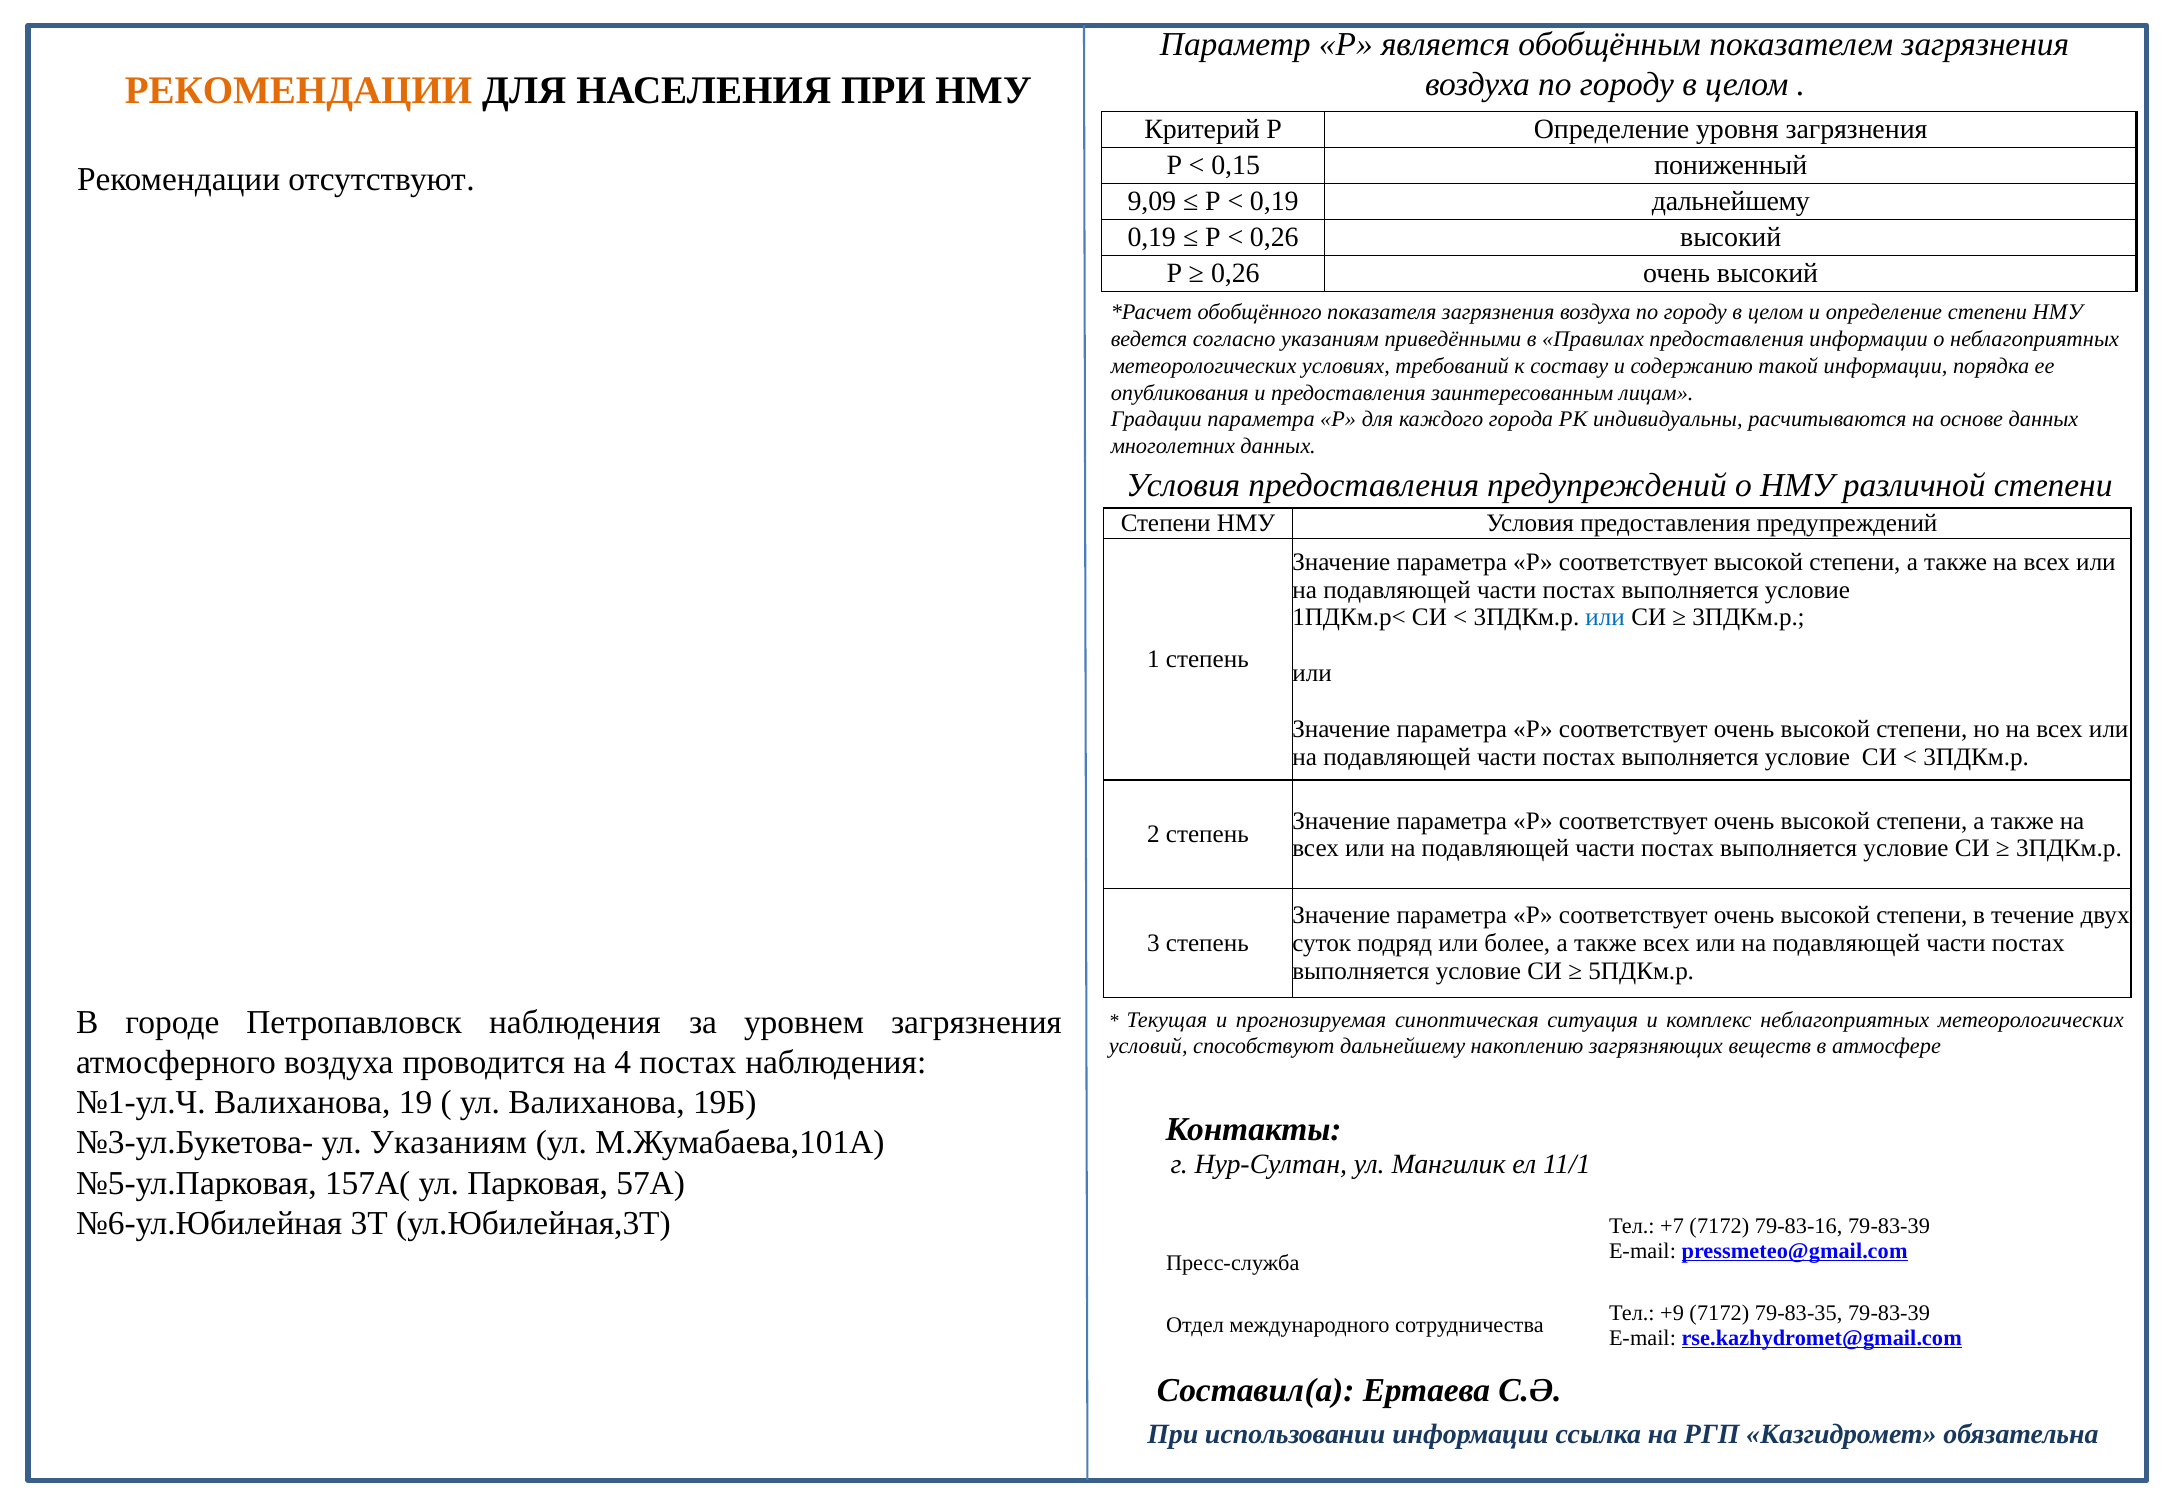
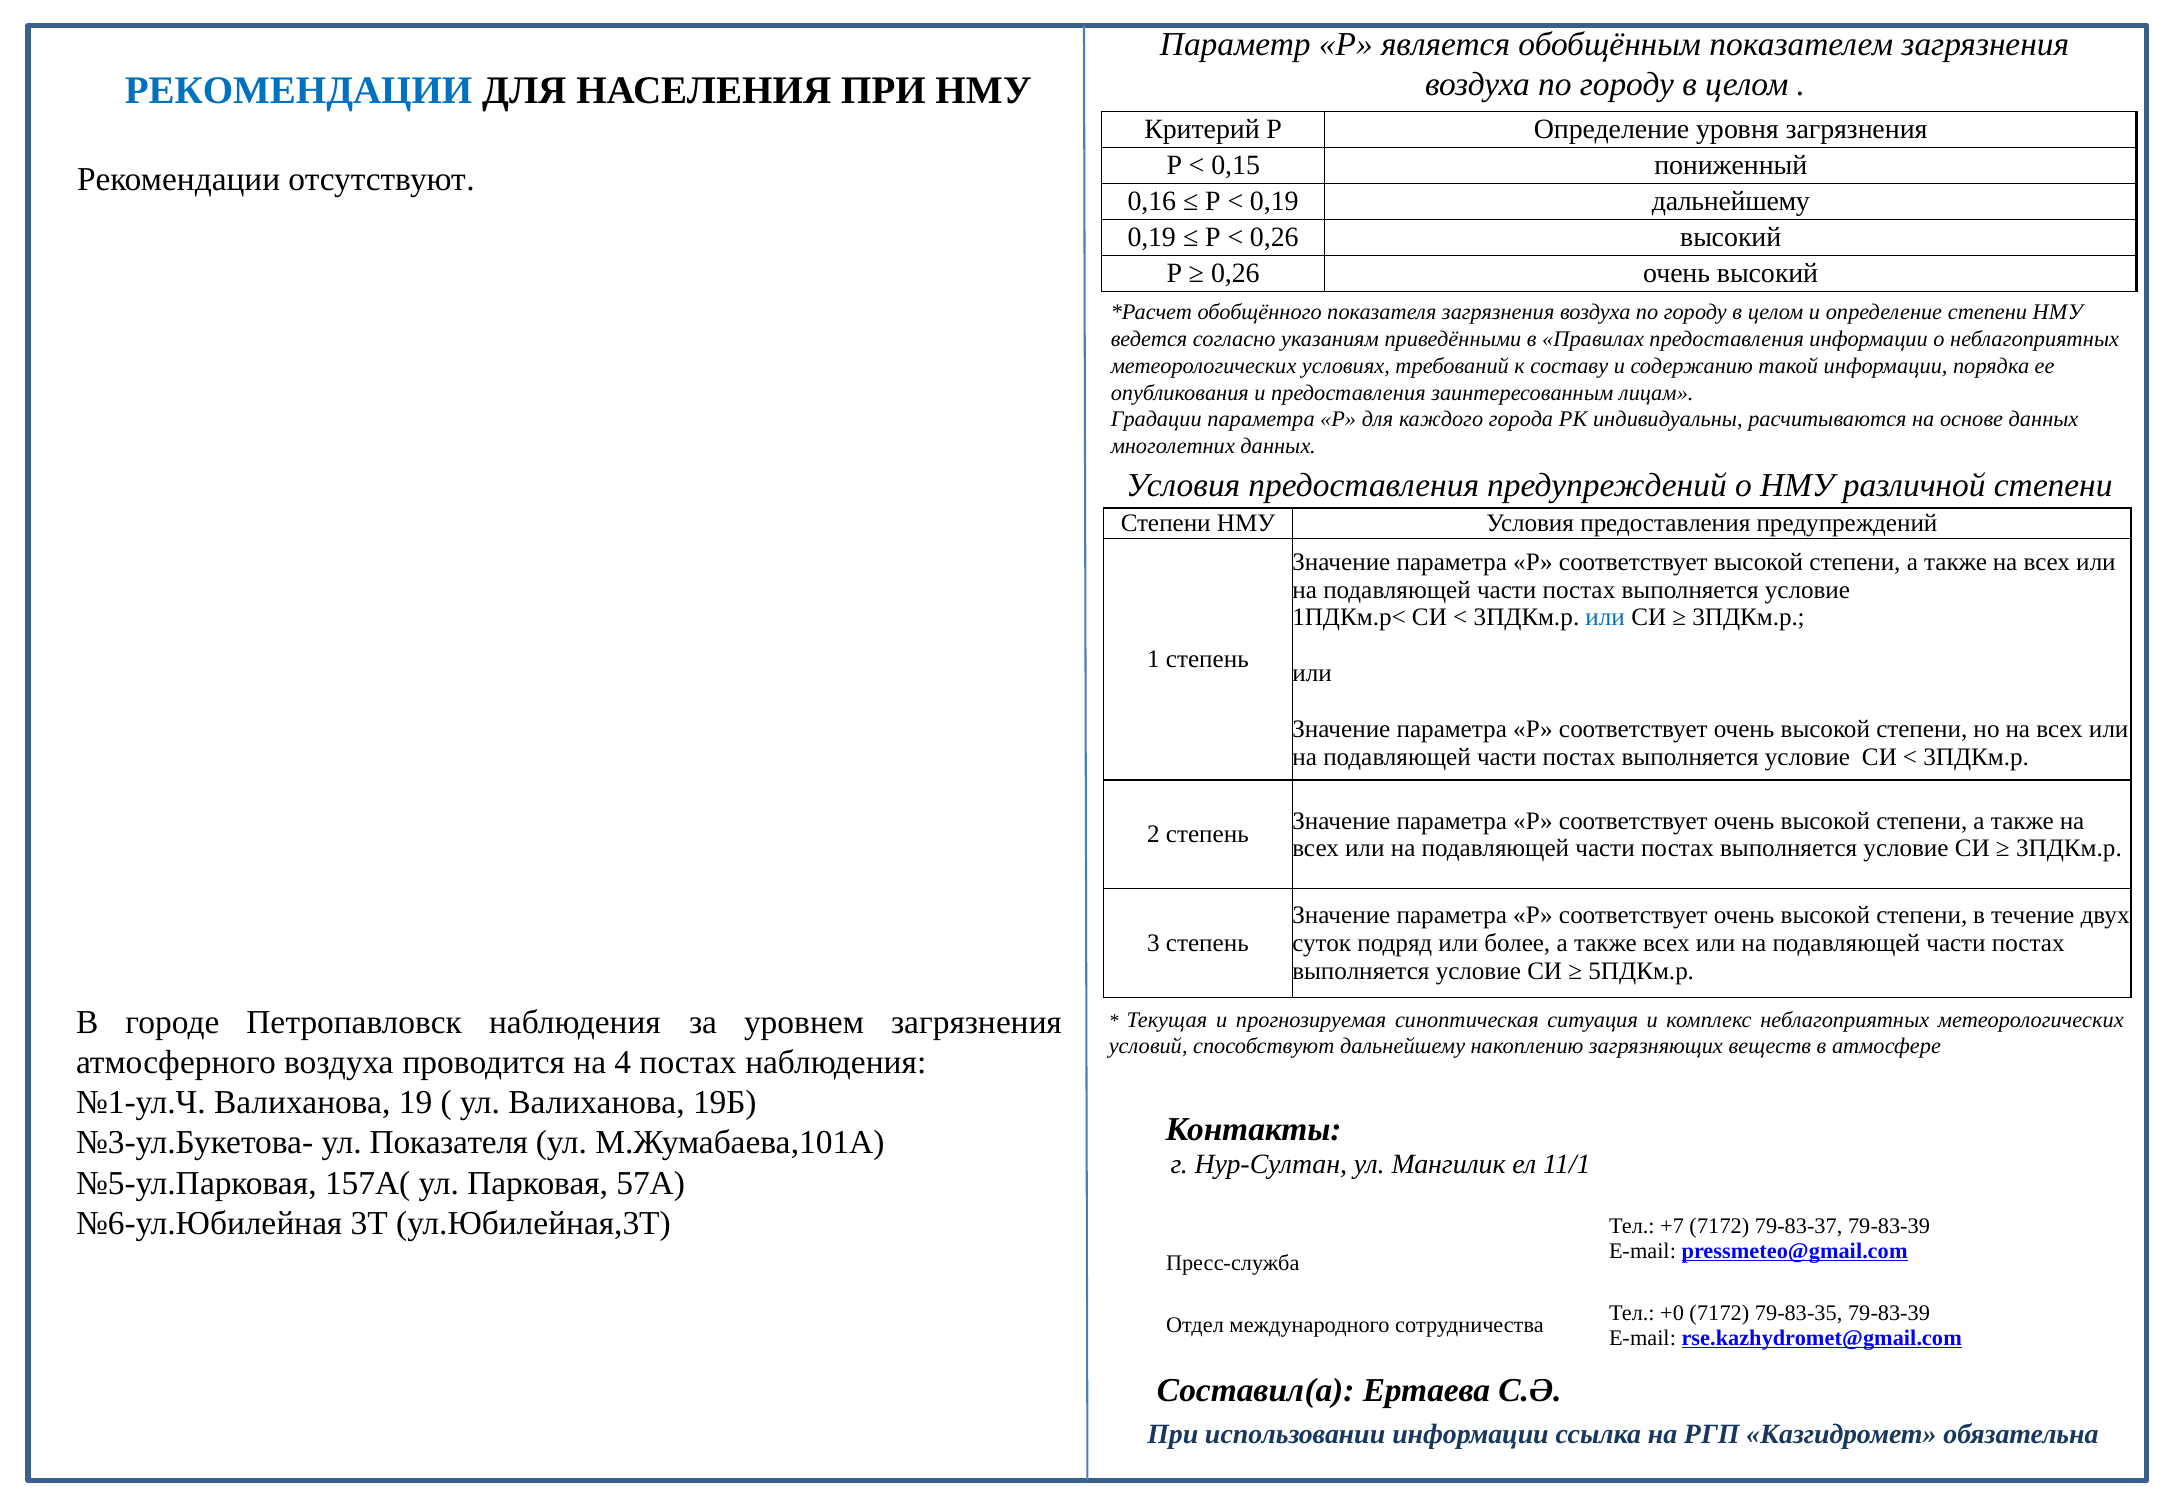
РЕКОМЕНДАЦИИ colour: orange -> blue (298, 90)
9,09: 9,09 -> 0,16 (1152, 201)
ул Указаниям: Указаниям -> Показателя (449, 1143)
79-83-16: 79-83-16 -> 79-83-37 (1799, 1226)
+9: +9 -> +0 (1672, 1313)
